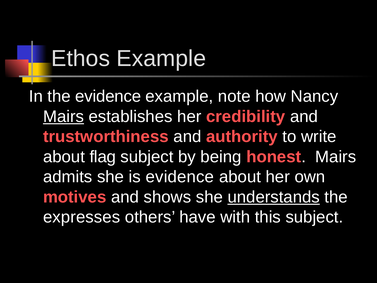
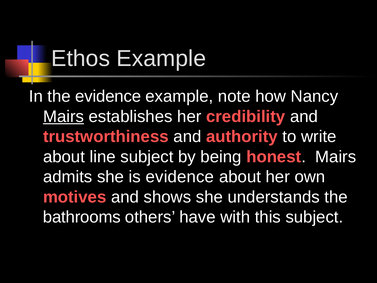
flag: flag -> line (103, 157)
understands underline: present -> none (274, 197)
expresses: expresses -> bathrooms (82, 217)
